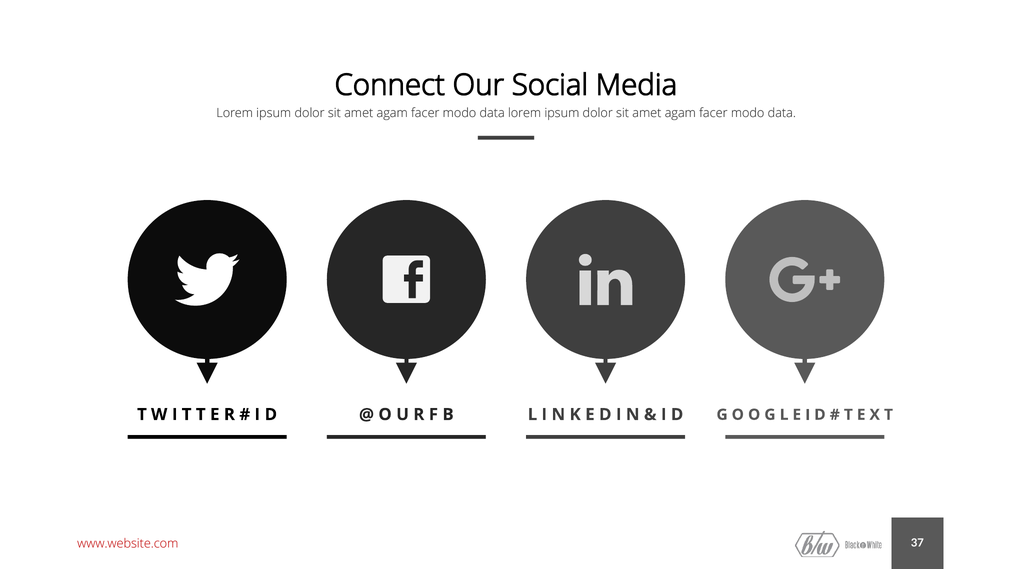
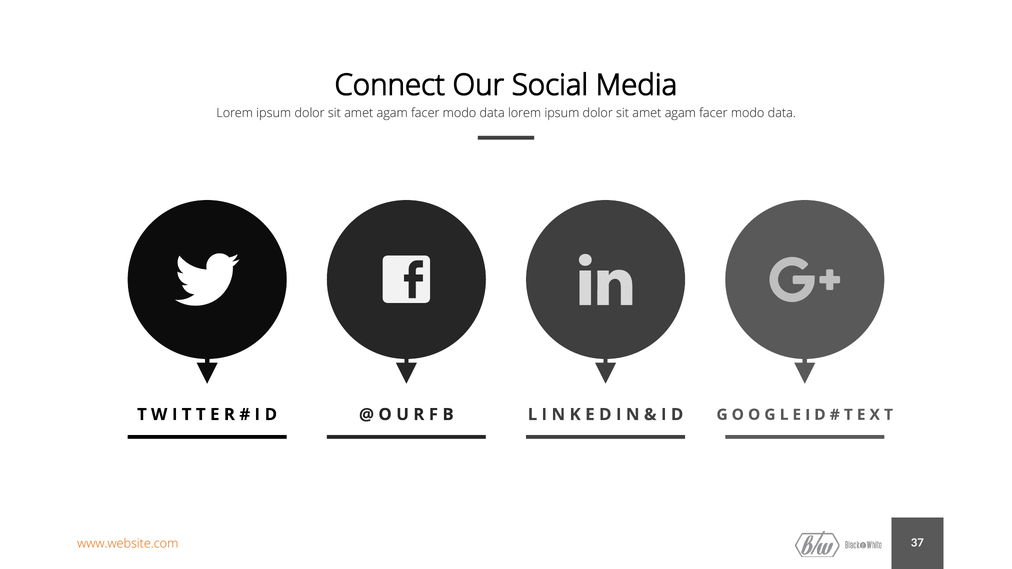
www.website.com colour: red -> orange (128, 544)
